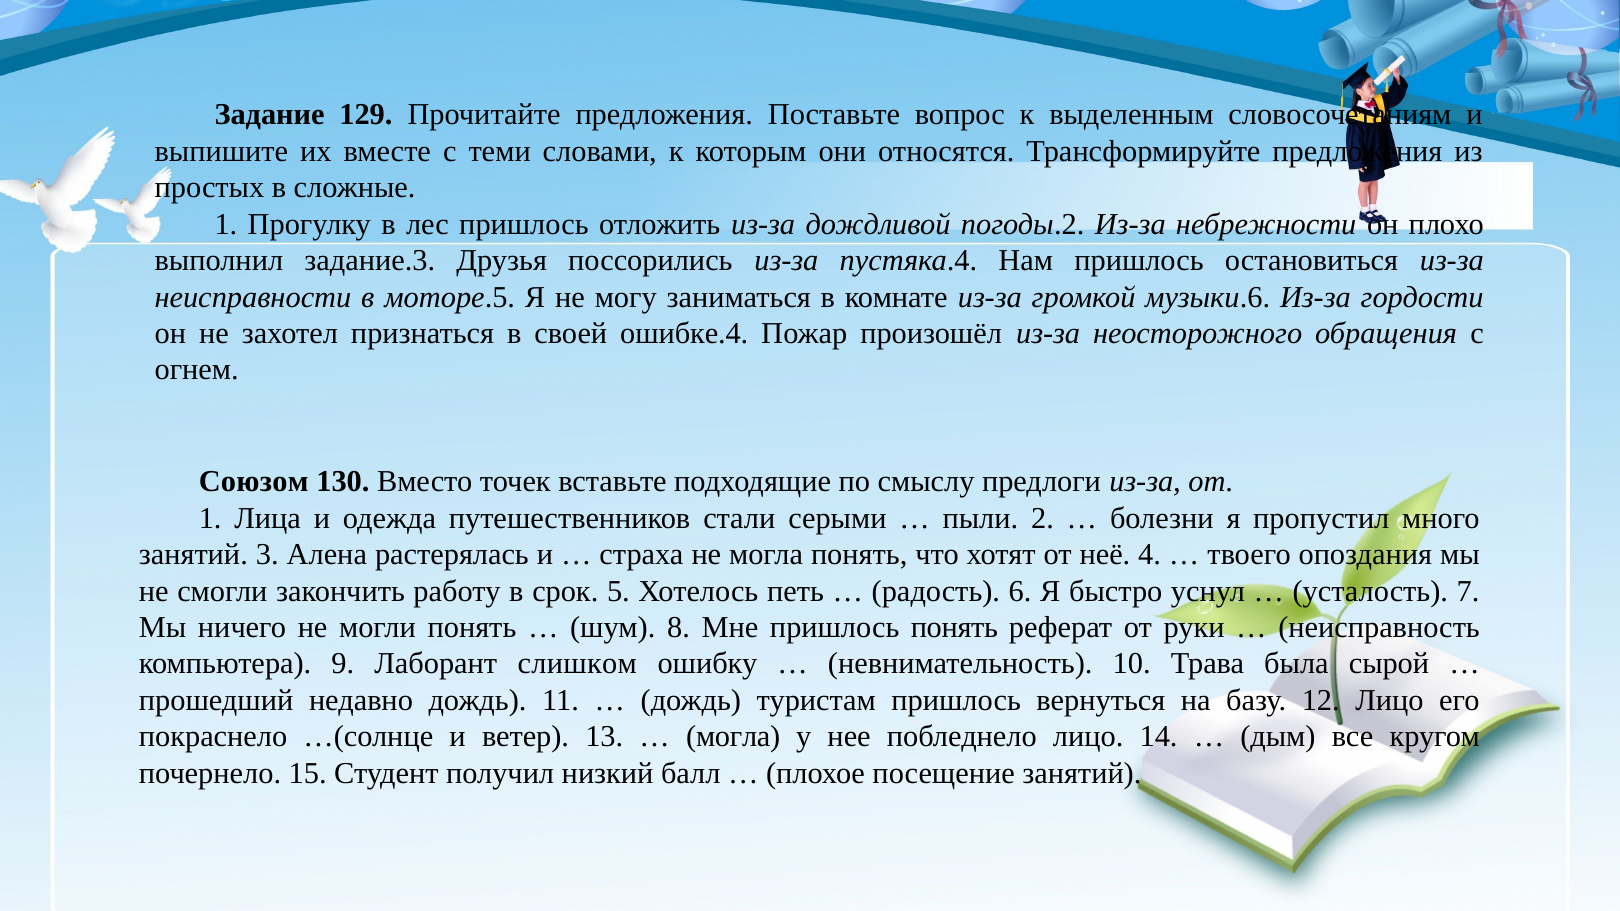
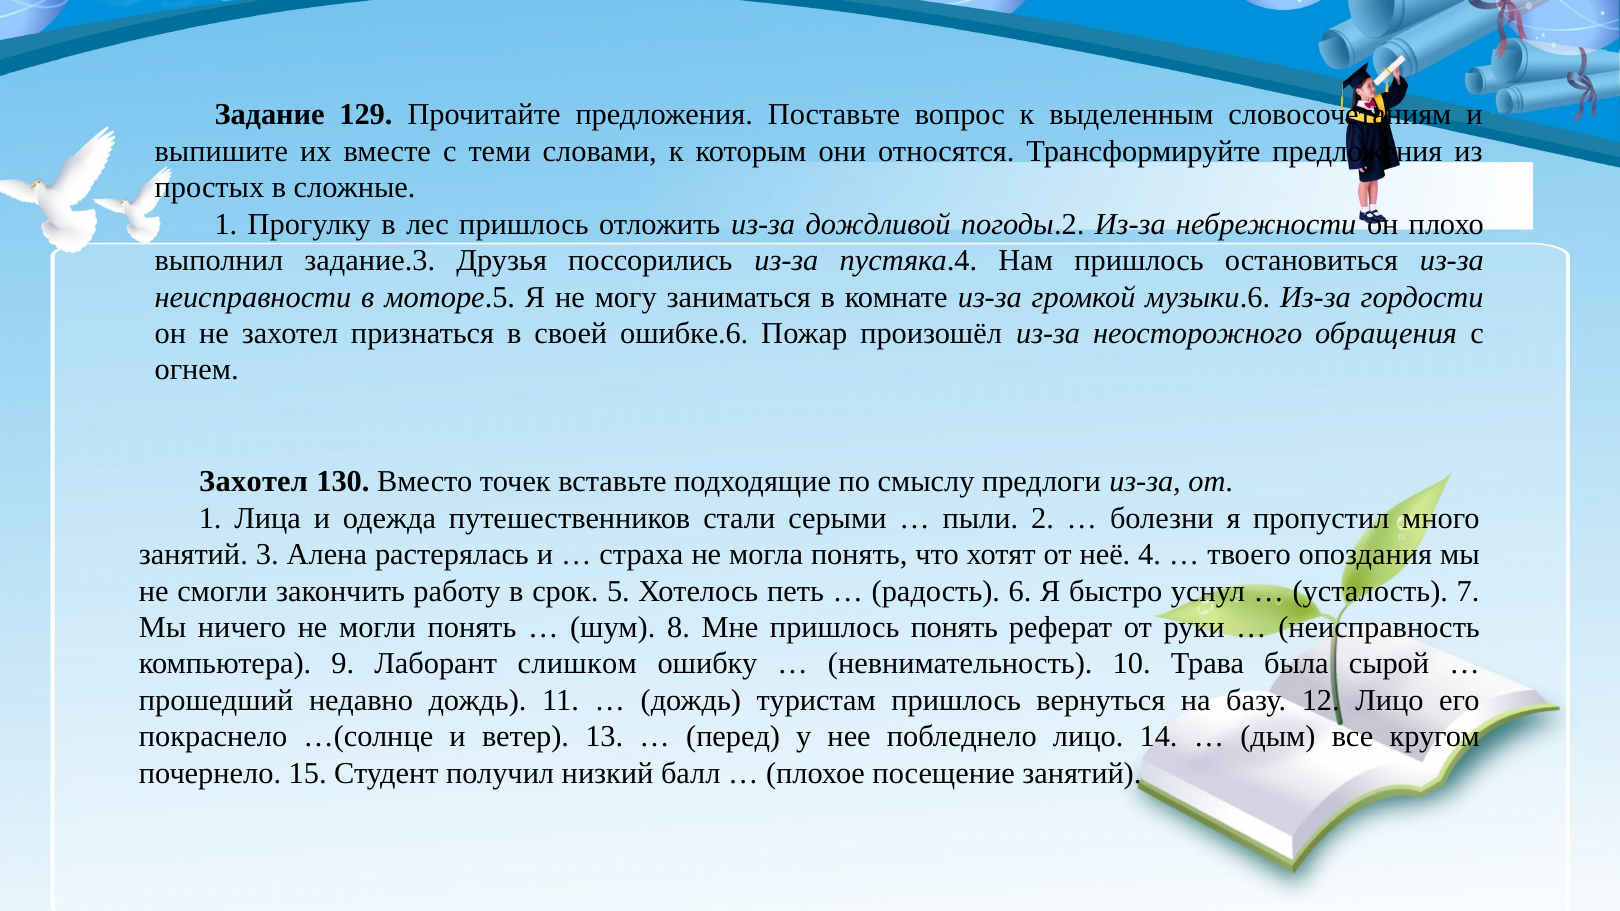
ошибке.4: ошибке.4 -> ошибке.6 (684, 334)
Союзом: Союзом -> Захотел (254, 482)
могла: могла -> перед (733, 737)
